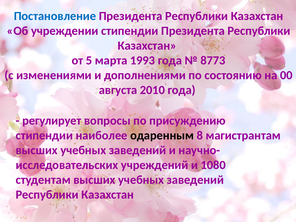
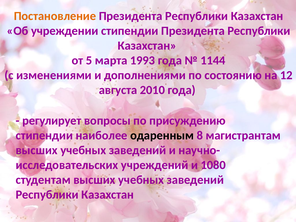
Постановление colour: blue -> orange (55, 16)
8773: 8773 -> 1144 (213, 60)
00: 00 -> 12 (286, 75)
